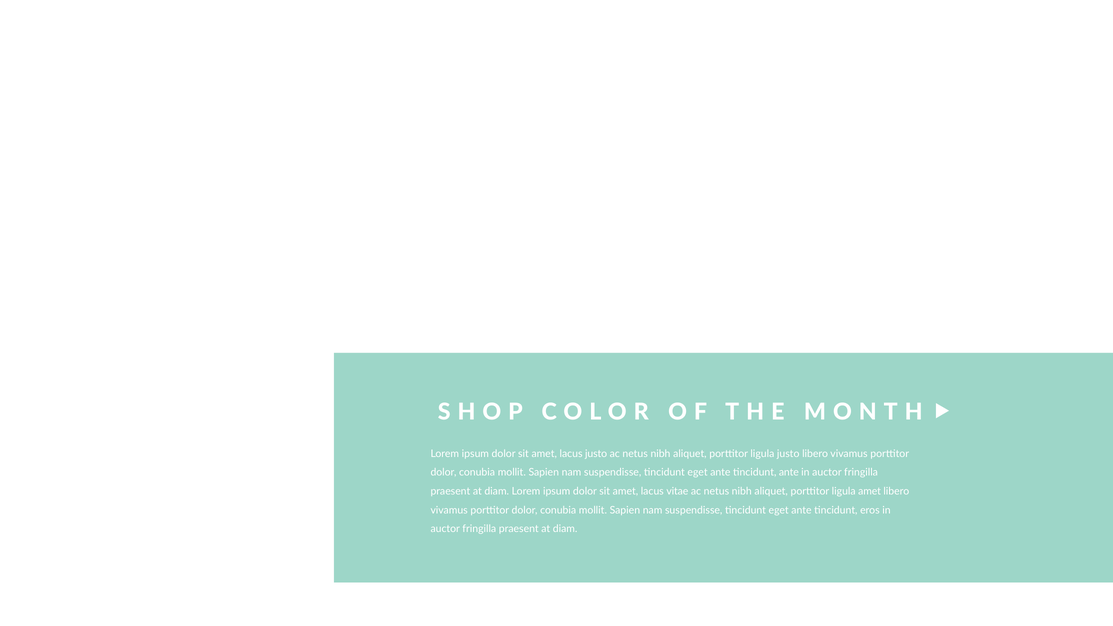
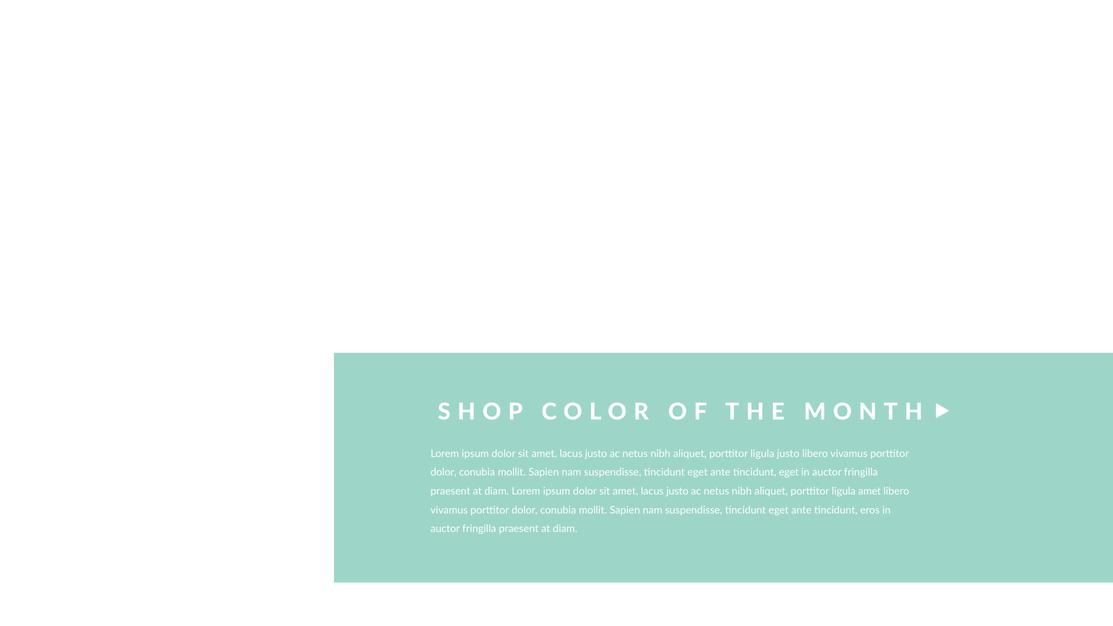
ante tincidunt ante: ante -> eget (789, 473)
vitae: vitae -> justo (677, 491)
